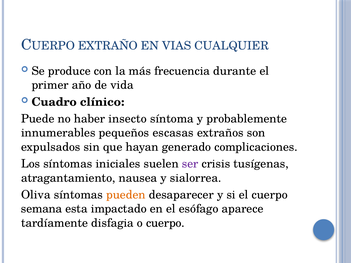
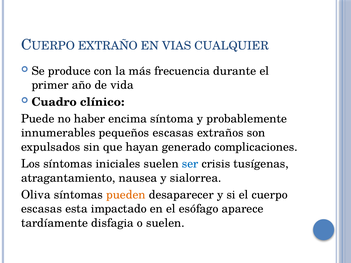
insecto: insecto -> encima (128, 119)
ser colour: purple -> blue (190, 164)
semana: semana -> escasas (41, 209)
o cuerpo: cuerpo -> suelen (165, 223)
